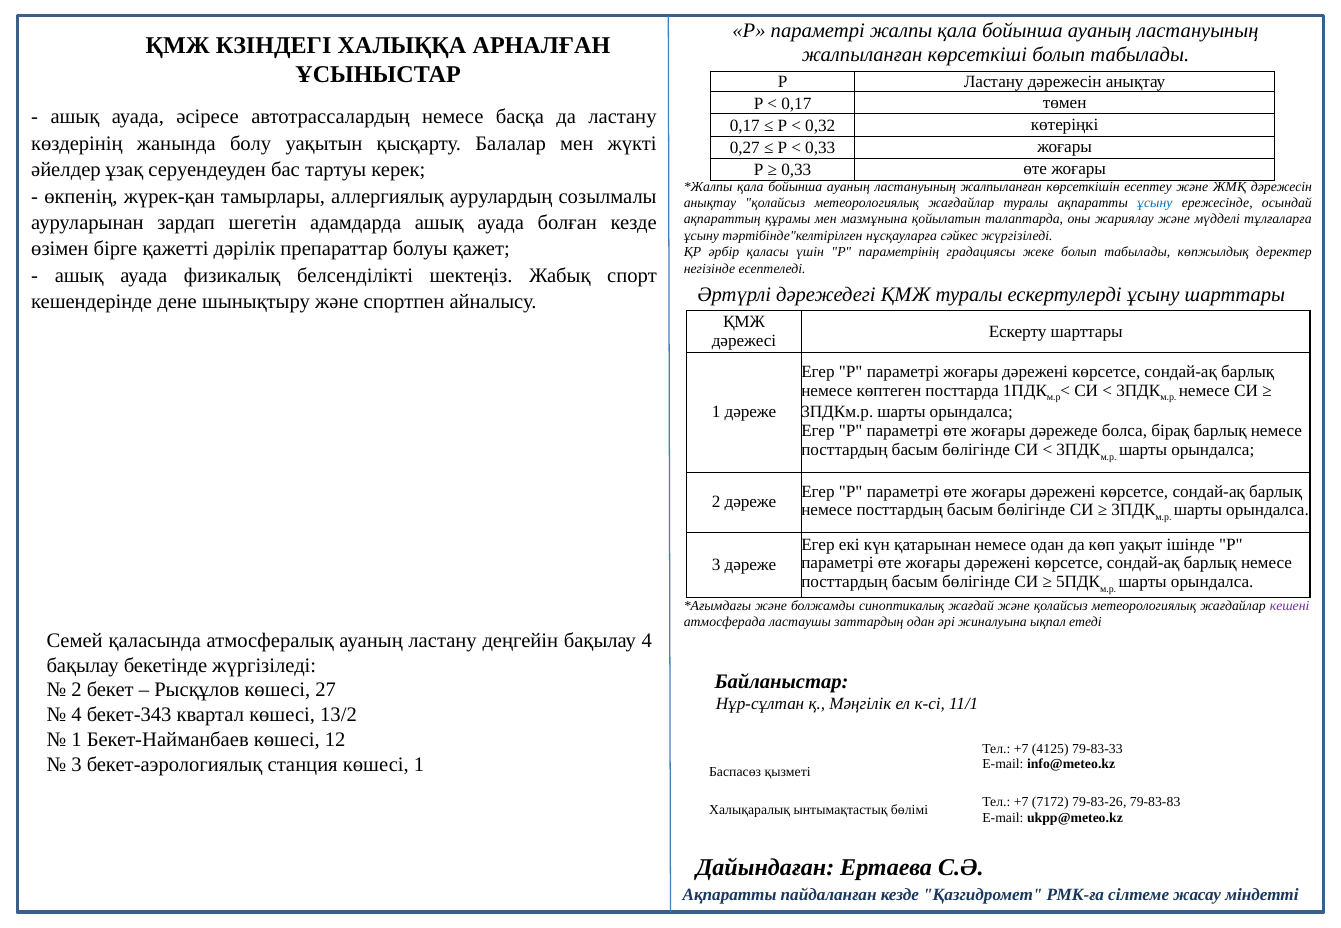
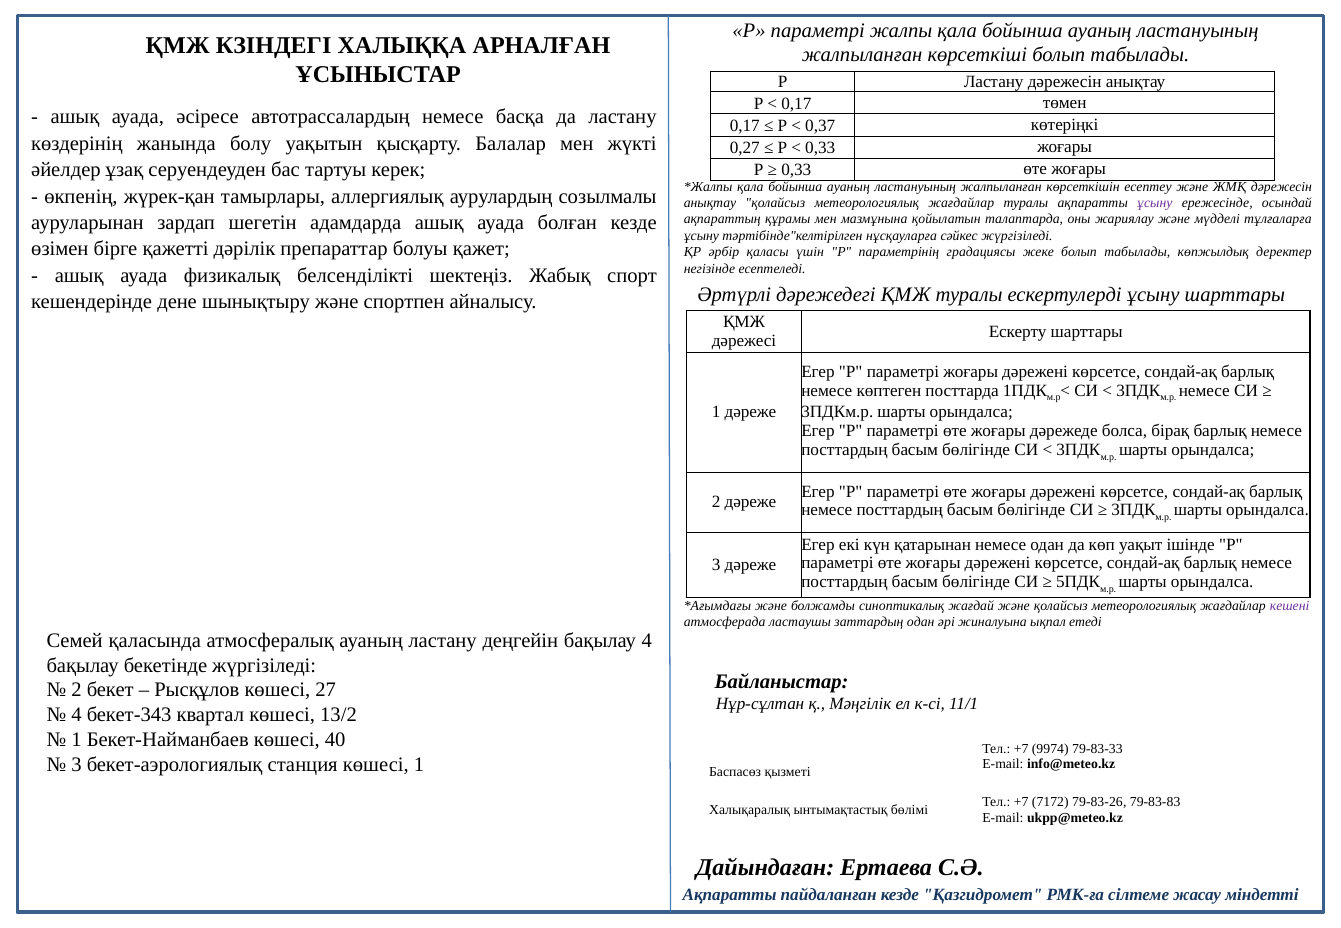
0,32: 0,32 -> 0,37 (820, 126)
ұсыну colour: blue -> purple (1155, 203)
12: 12 -> 40 (335, 740)
4125: 4125 -> 9974 (1050, 749)
